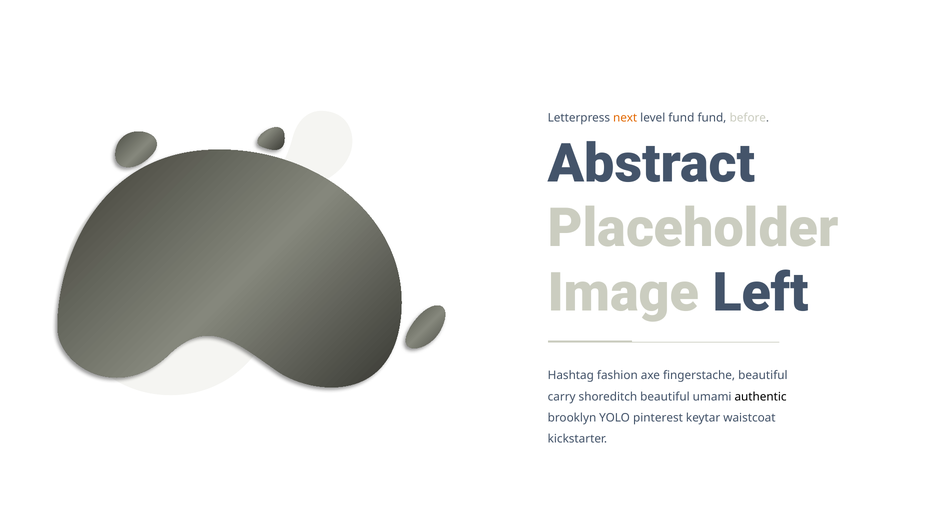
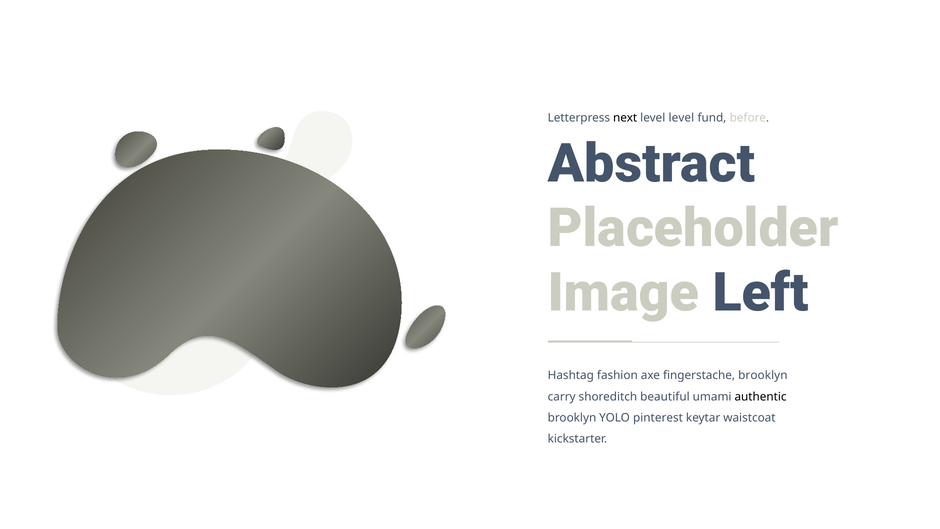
next colour: orange -> black (625, 118)
level fund: fund -> level (681, 118)
fingerstache beautiful: beautiful -> brooklyn (763, 375)
